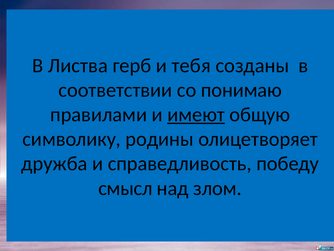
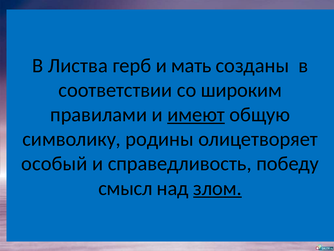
тебя: тебя -> мать (191, 65)
понимаю: понимаю -> широким (241, 90)
дружба: дружба -> особый (54, 163)
злом underline: none -> present (217, 188)
